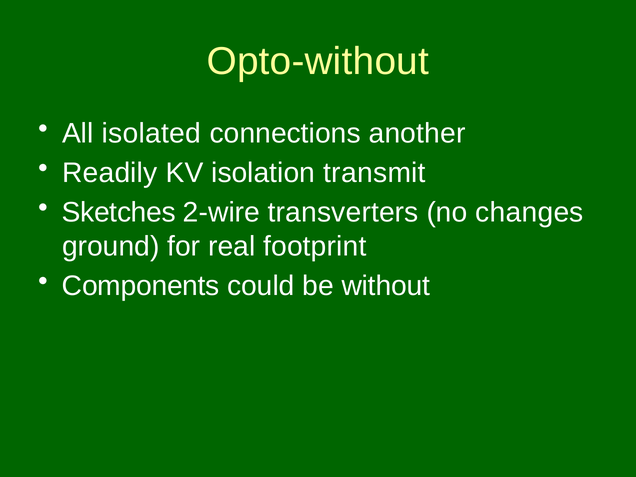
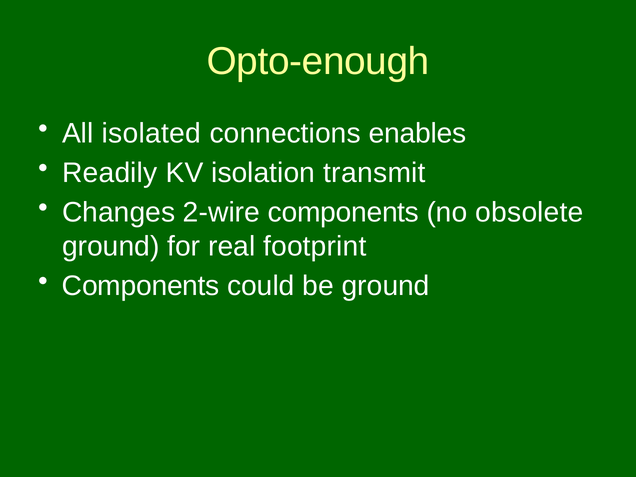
Opto-without: Opto-without -> Opto-enough (318, 62)
another: another -> enables (417, 133)
Sketches: Sketches -> Changes (119, 213)
2-wire transverters: transverters -> components (343, 213)
changes: changes -> obsolete (530, 213)
be without: without -> ground (386, 286)
